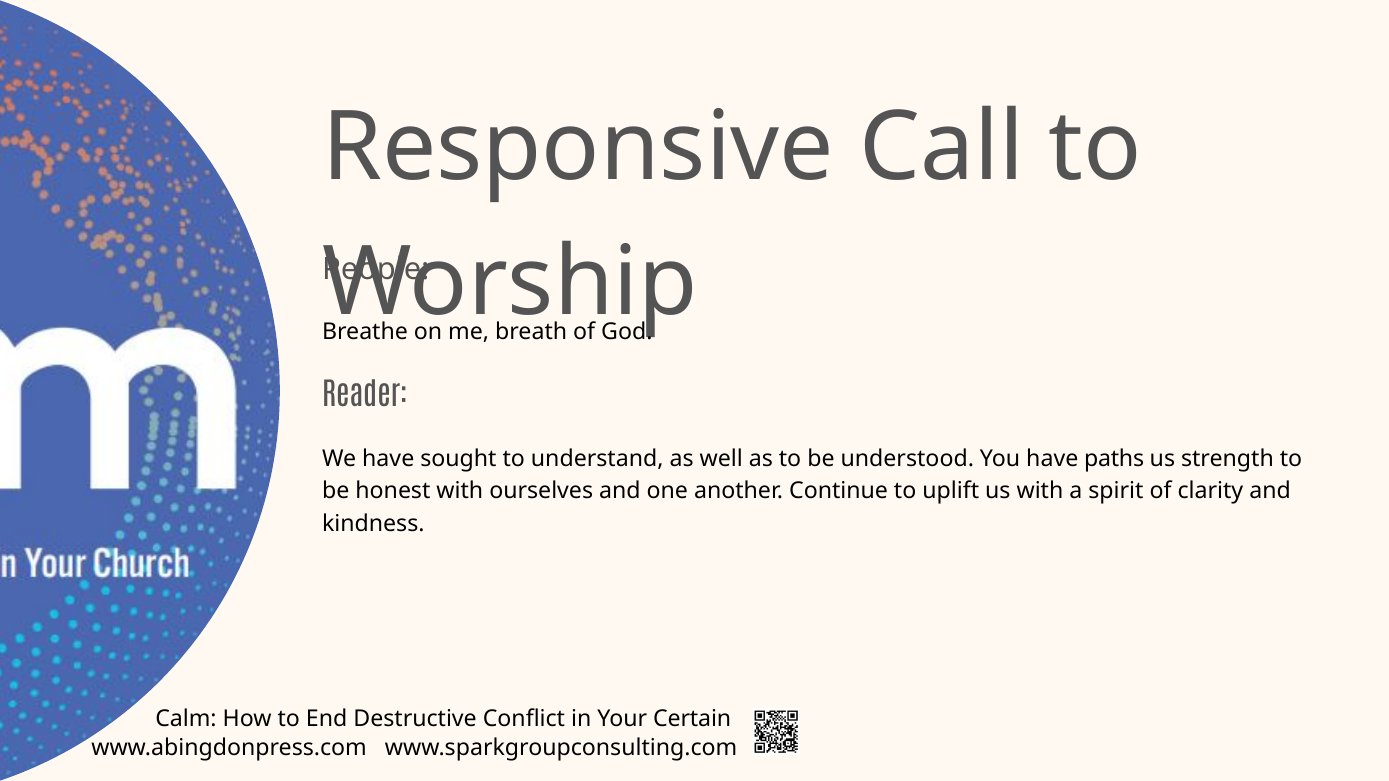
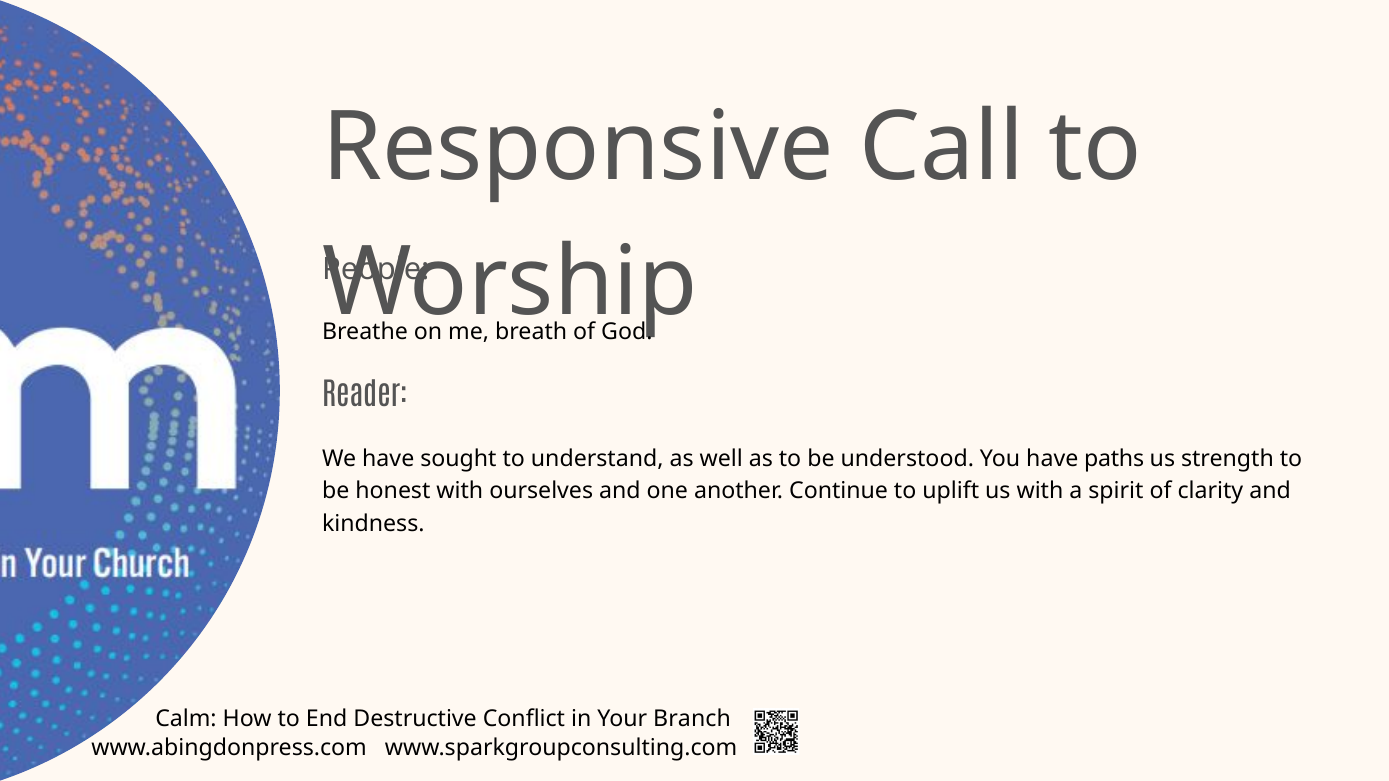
Certain: Certain -> Branch (692, 720)
